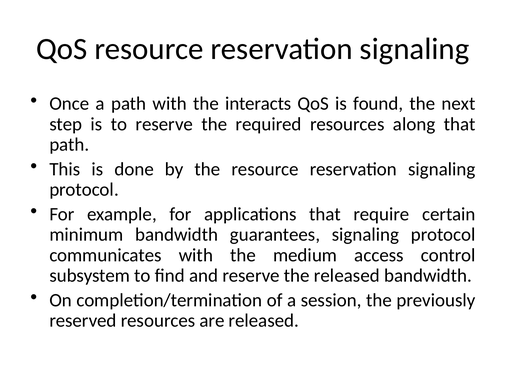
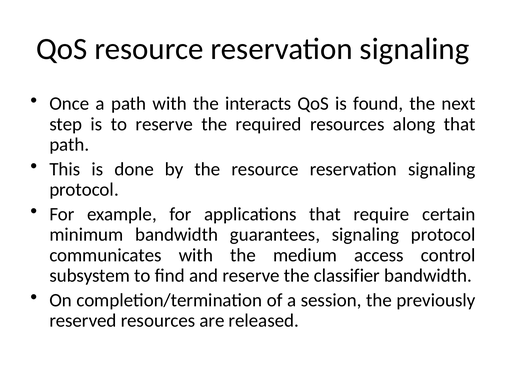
the released: released -> classifier (347, 276)
